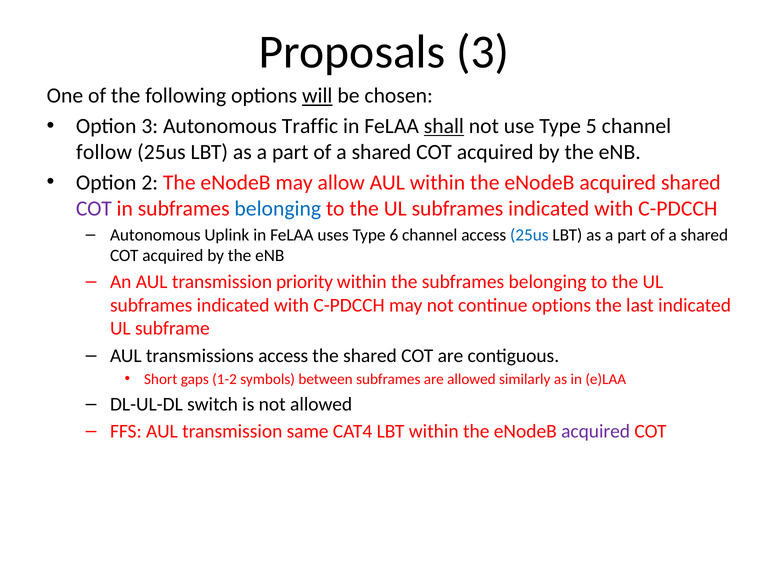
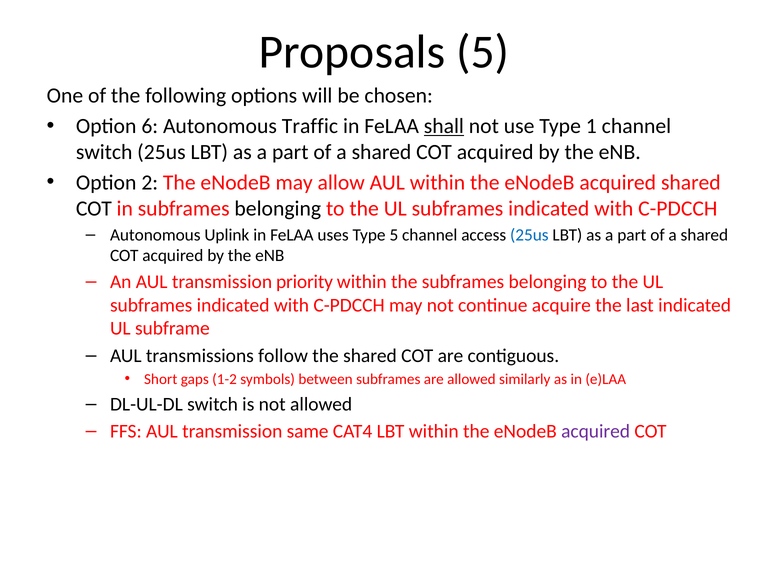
Proposals 3: 3 -> 5 (483, 52)
will underline: present -> none (317, 96)
Option 3: 3 -> 6 (150, 126)
5: 5 -> 1 (591, 126)
follow: follow -> switch (104, 152)
COT colour: purple -> black (94, 209)
belonging colour: blue -> black (278, 209)
Type 6: 6 -> 5 (394, 235)
continue options: options -> acquire (561, 305)
transmissions access: access -> follow (283, 356)
